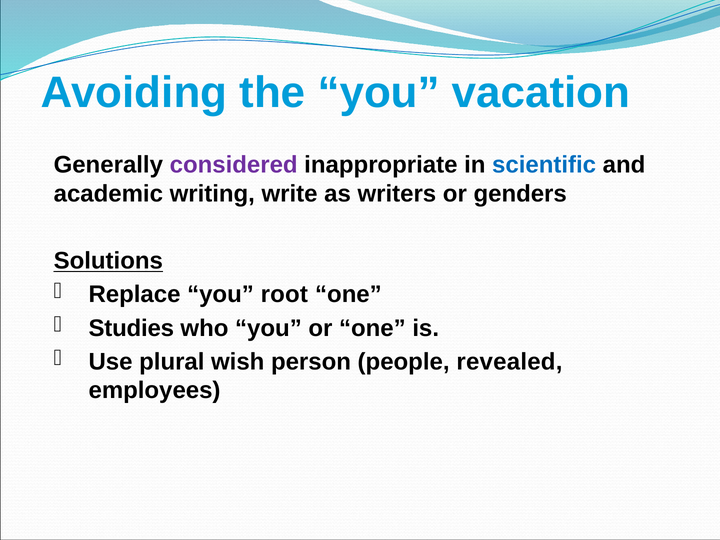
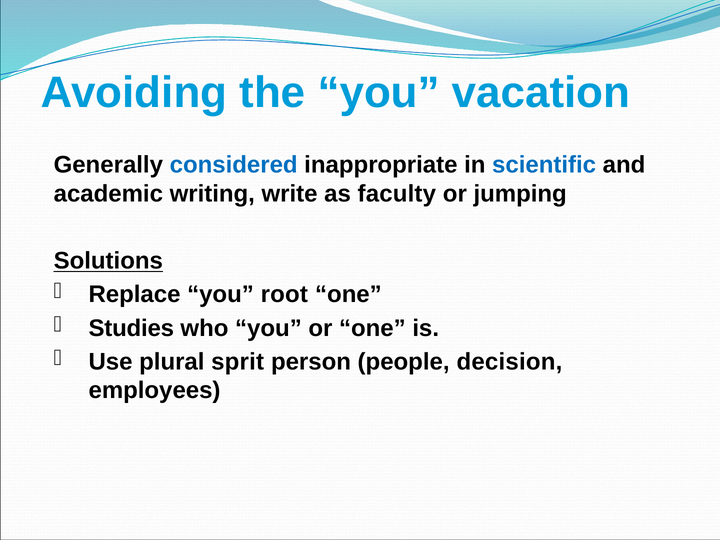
considered colour: purple -> blue (234, 165)
writers: writers -> faculty (397, 194)
genders: genders -> jumping (520, 194)
wish: wish -> sprit (238, 362)
revealed: revealed -> decision (509, 362)
